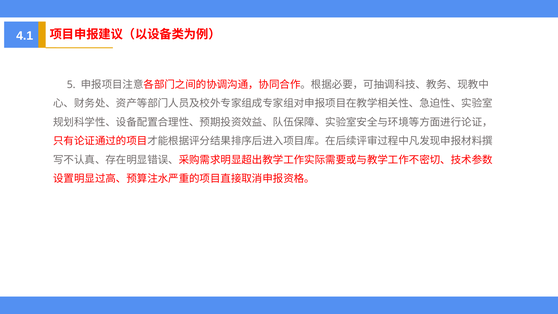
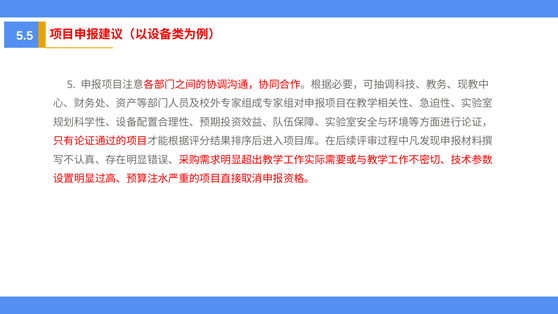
4.1: 4.1 -> 5.5 (25, 36)
